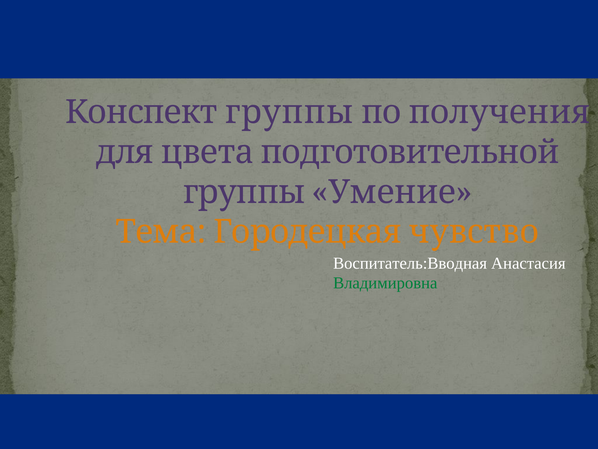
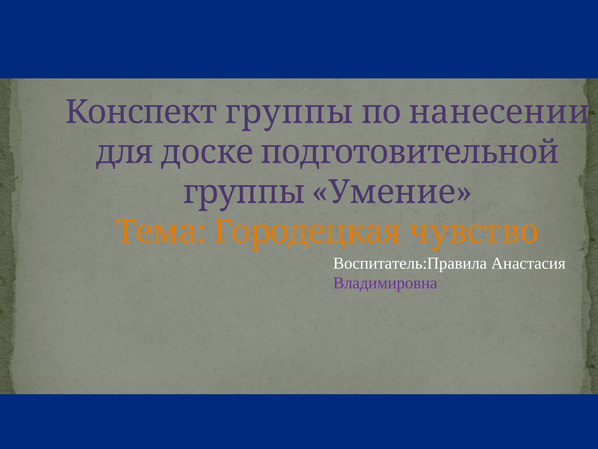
получения: получения -> нанесении (499, 112)
цвета: цвета -> доске (207, 152)
Воспитатель:Вводная: Воспитатель:Вводная -> Воспитатель:Правила (410, 263)
Владимировна colour: green -> purple (385, 283)
